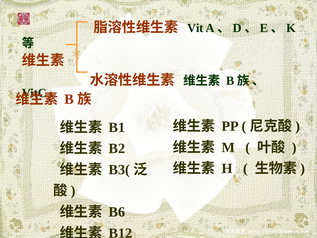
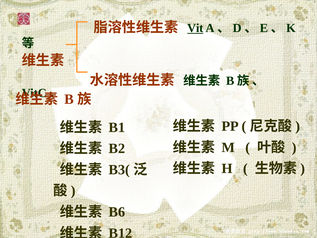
Vit underline: none -> present (195, 28)
